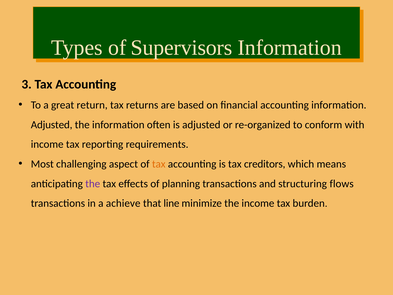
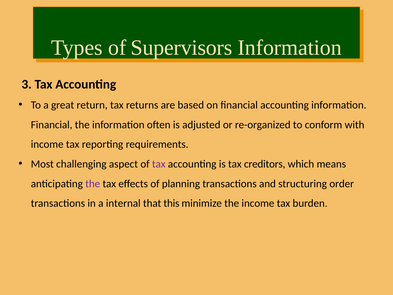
Adjusted: Adjusted -> Financial (52, 125)
tax colour: orange -> purple (159, 164)
flows: flows -> order (342, 184)
achieve: achieve -> internal (123, 203)
line: line -> this (171, 203)
